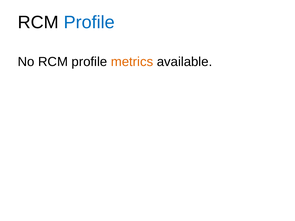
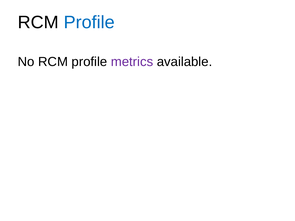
metrics colour: orange -> purple (132, 62)
